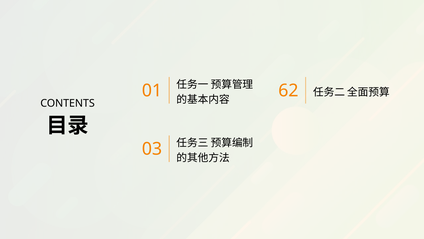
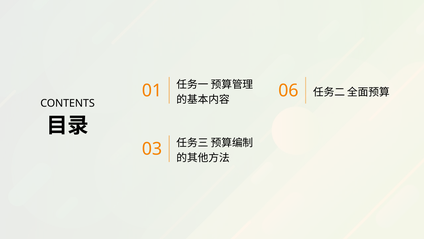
62: 62 -> 06 (288, 91)
